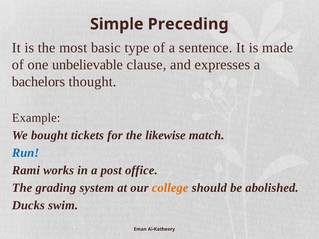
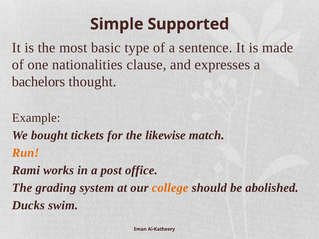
Preceding: Preceding -> Supported (188, 24)
unbelievable: unbelievable -> nationalities (87, 65)
Run colour: blue -> orange (26, 153)
